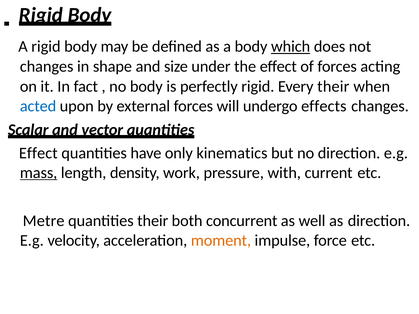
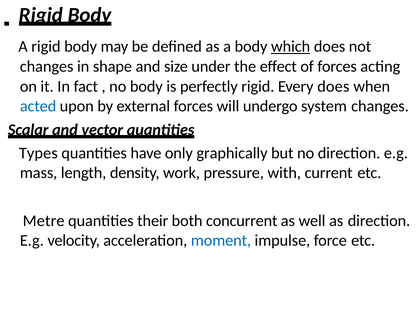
Every their: their -> does (333, 86)
effects: effects -> system (324, 106)
Effect: Effect -> Types (38, 153)
kinematics: kinematics -> graphically (232, 153)
mass underline: present -> none (39, 173)
moment colour: orange -> blue (221, 241)
